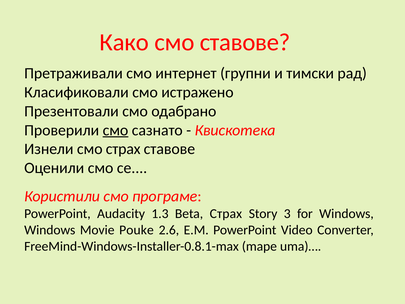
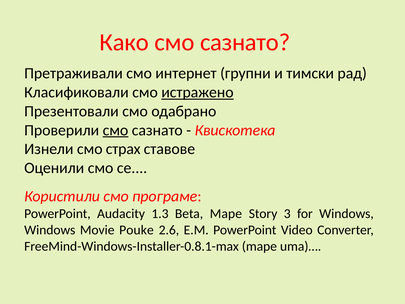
Како смо ставове: ставове -> сазнато (245, 42)
истражено underline: none -> present (197, 92)
Beta Страх: Страх -> Mape (226, 214)
